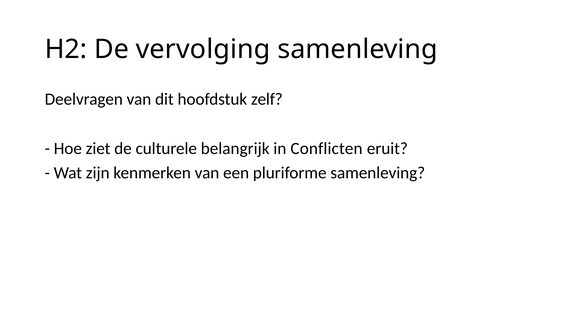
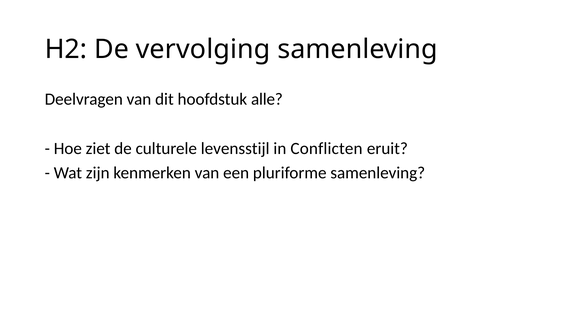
zelf: zelf -> alle (267, 99)
belangrijk: belangrijk -> levensstijl (235, 148)
